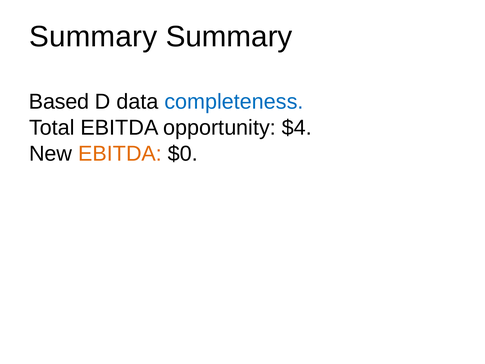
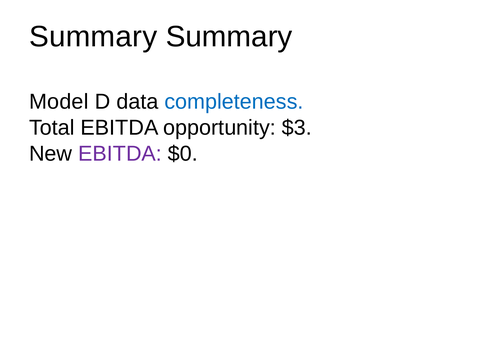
Based: Based -> Model (59, 102)
$4: $4 -> $3 (297, 128)
EBITDA colour: orange -> purple (120, 153)
